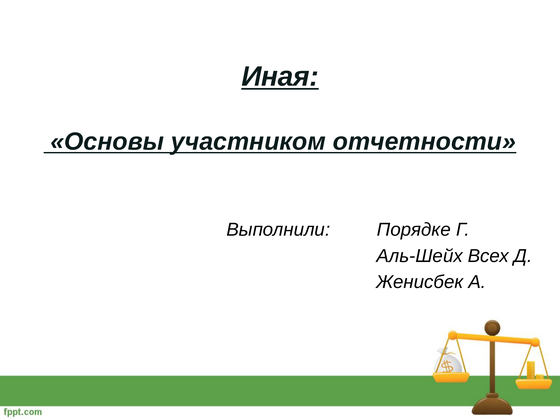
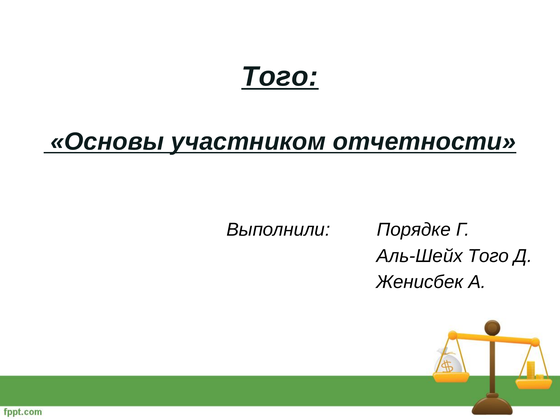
Иная: Иная -> Того (280, 77)
Аль-Шейх Всех: Всех -> Того (488, 256)
